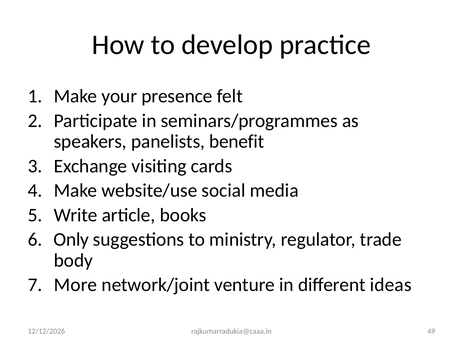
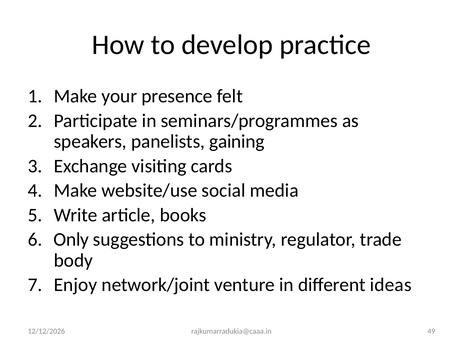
benefit: benefit -> gaining (237, 142)
More: More -> Enjoy (75, 285)
